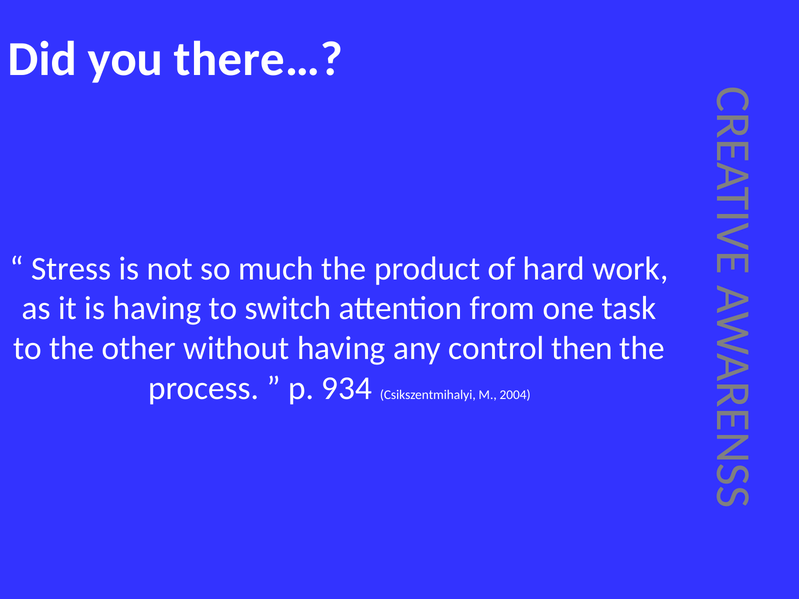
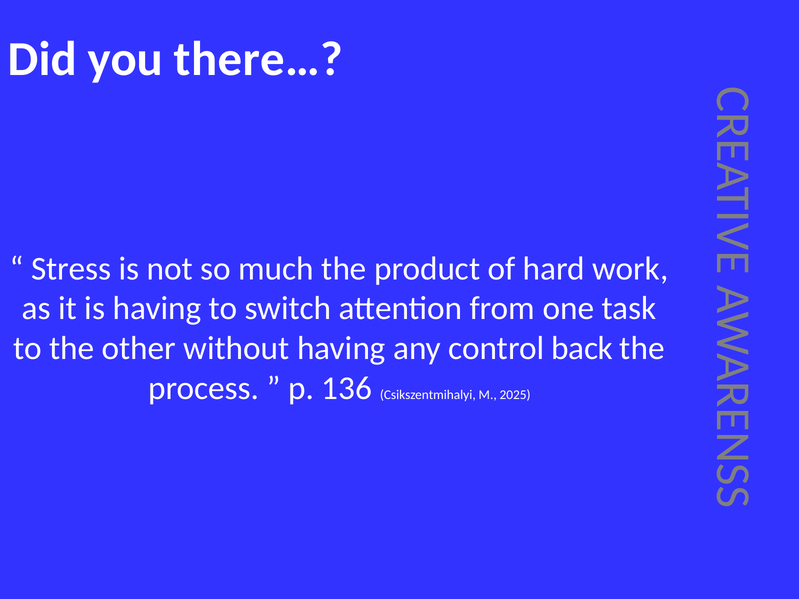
then: then -> back (582, 349)
934: 934 -> 136 (347, 388)
2004: 2004 -> 2025 (515, 395)
